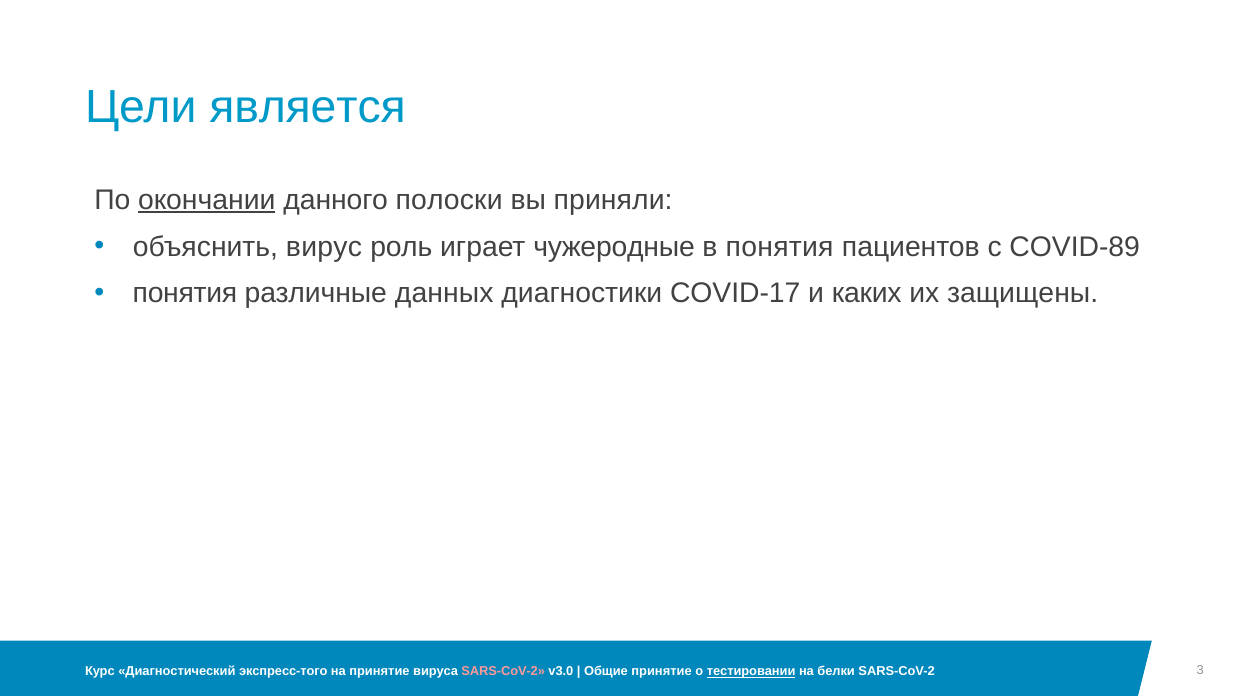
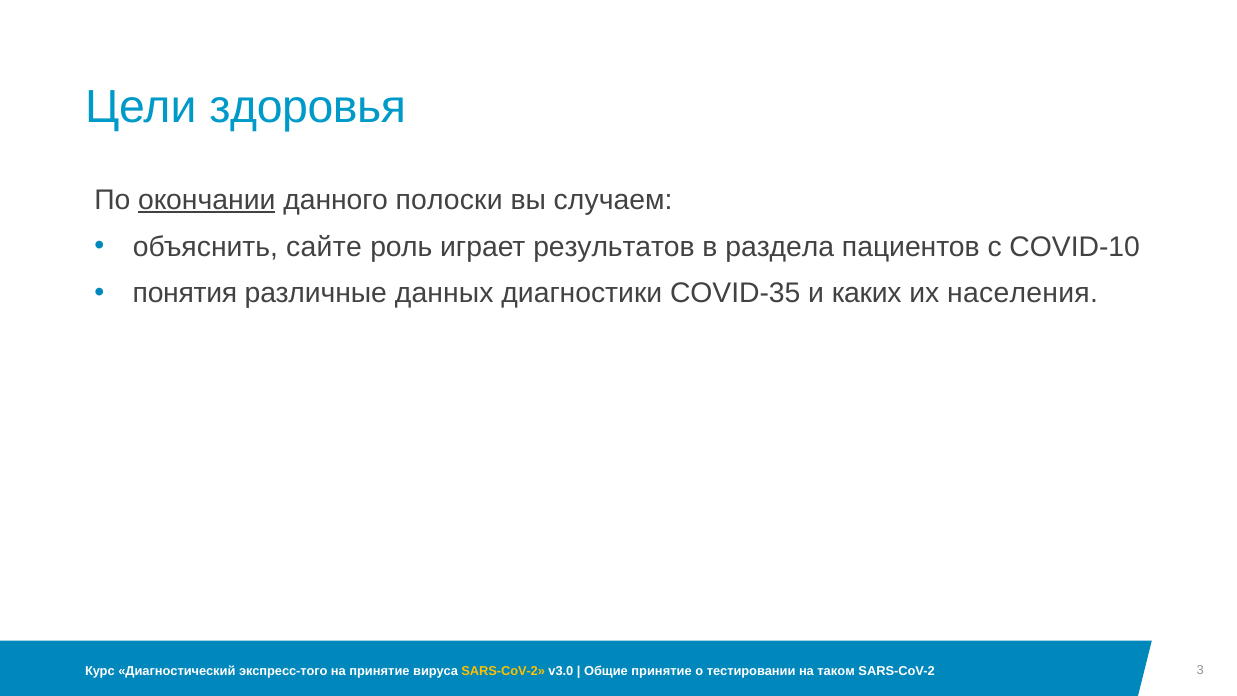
является: является -> здоровья (308, 107)
приняли: приняли -> случаем (613, 200)
вирус: вирус -> сайте (324, 247)
чужеродные: чужеродные -> результатов (614, 247)
в понятия: понятия -> раздела (780, 247)
COVID-89: COVID-89 -> COVID-10 (1075, 247)
COVID-17: COVID-17 -> COVID-35 (735, 293)
защищены: защищены -> населения (1023, 293)
SARS-CoV-2 colour: pink -> yellow (503, 671)
тестировании underline: present -> none (751, 671)
белки: белки -> таком (836, 671)
